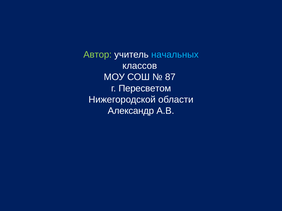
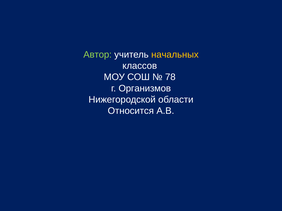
начальных colour: light blue -> yellow (175, 55)
87: 87 -> 78 (170, 77)
Пересветом: Пересветом -> Организмов (145, 89)
Александр: Александр -> Относится (131, 111)
